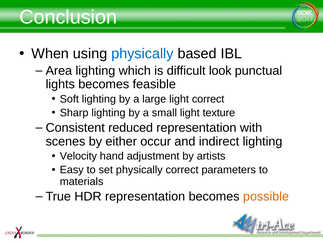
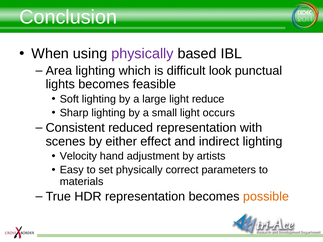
physically colour: blue -> purple (142, 54)
light correct: correct -> reduce (208, 99)
texture: texture -> occurs (219, 113)
occur: occur -> effect (156, 142)
